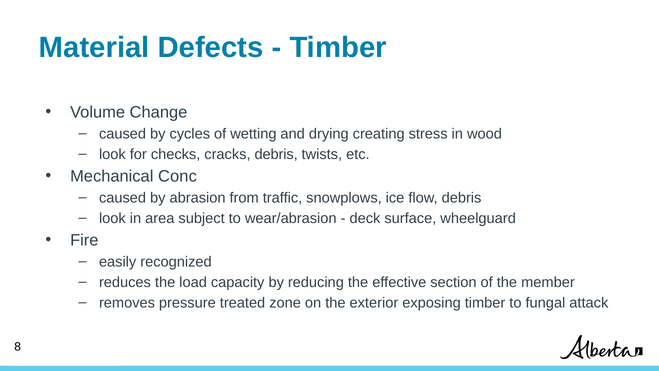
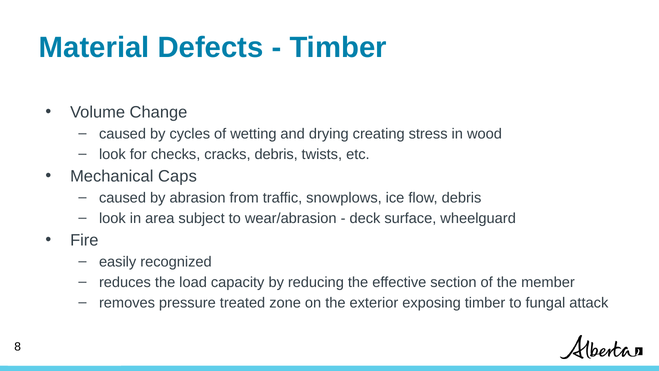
Conc: Conc -> Caps (177, 176)
